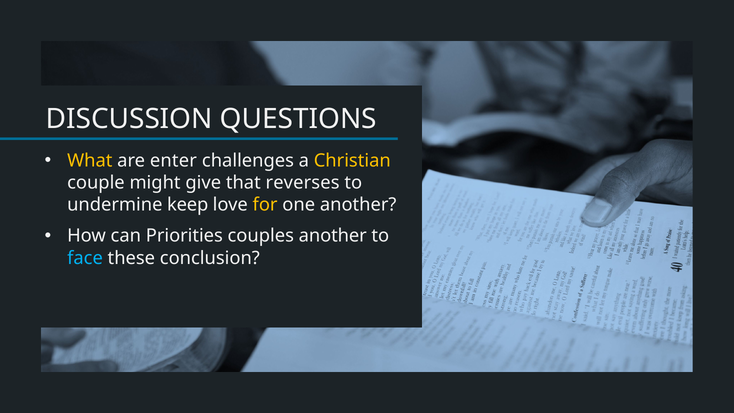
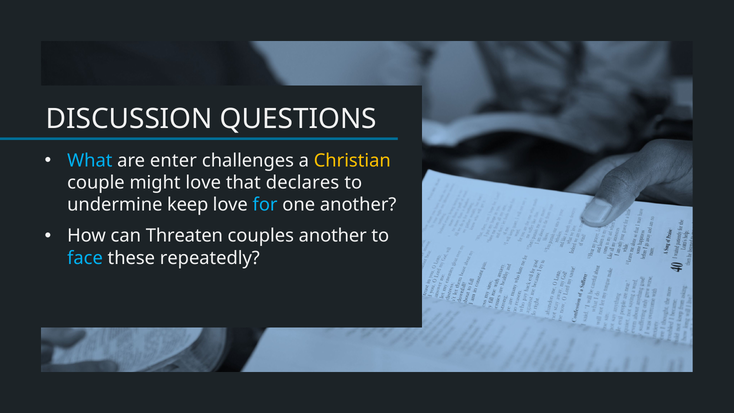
What colour: yellow -> light blue (90, 161)
might give: give -> love (203, 183)
reverses: reverses -> declares (303, 183)
for colour: yellow -> light blue (265, 205)
Priorities: Priorities -> Threaten (184, 236)
conclusion: conclusion -> repeatedly (210, 258)
